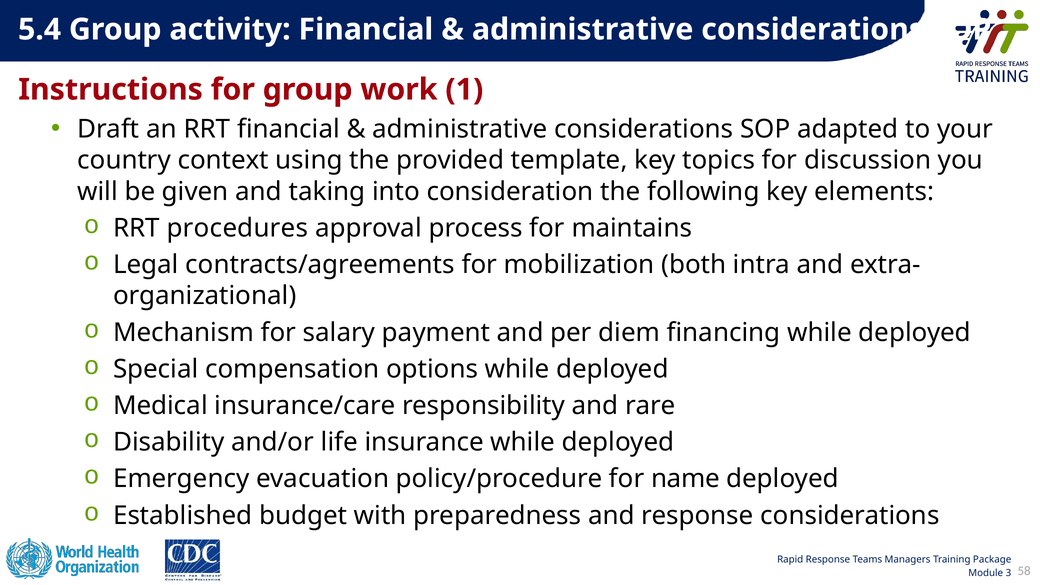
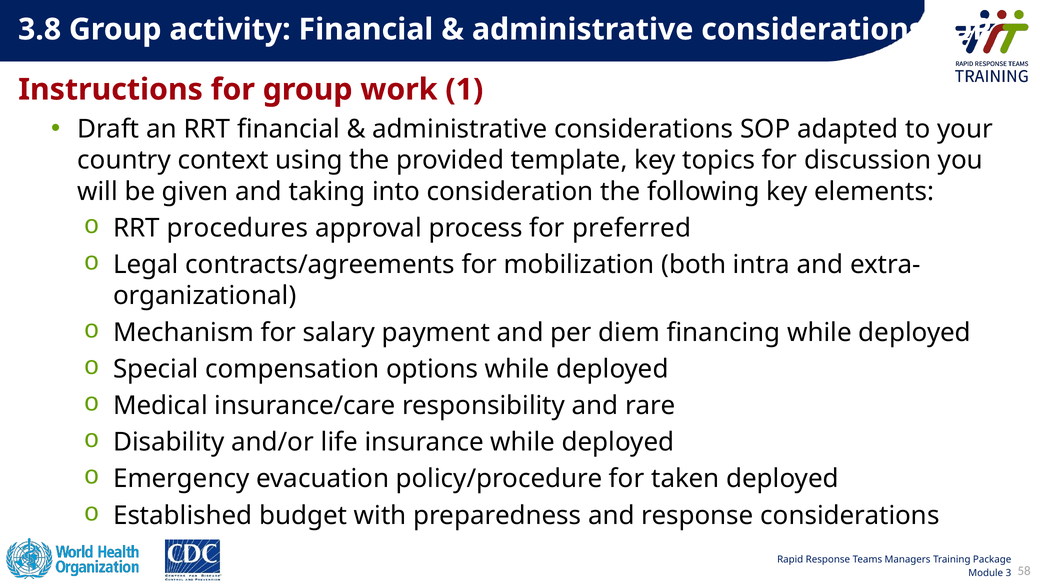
5.4: 5.4 -> 3.8 (40, 29)
maintains: maintains -> preferred (632, 228)
name: name -> taken (685, 479)
